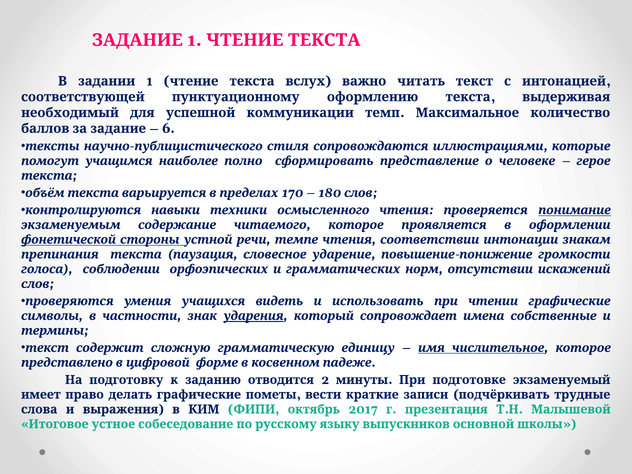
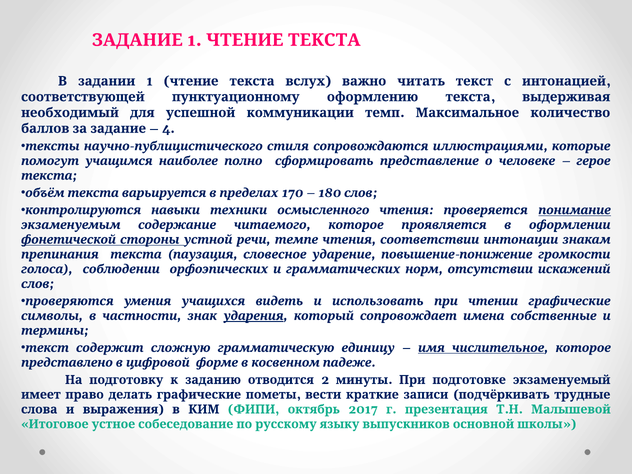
6: 6 -> 4 (168, 129)
